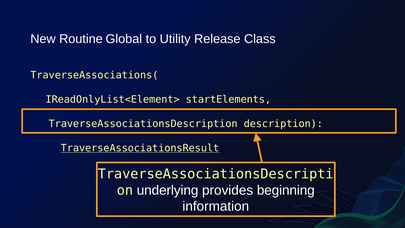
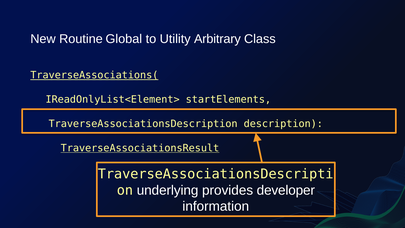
Release: Release -> Arbitrary (217, 39)
TraverseAssociations( underline: none -> present (94, 75)
beginning: beginning -> developer (286, 190)
